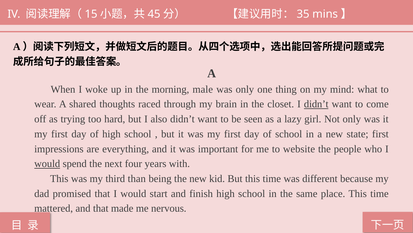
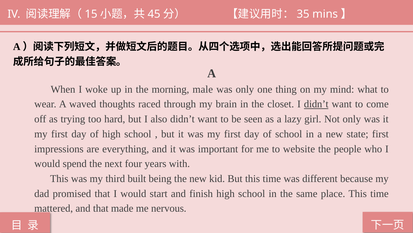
shared: shared -> waved (83, 104)
would underline: present -> none (47, 163)
than: than -> built (137, 178)
